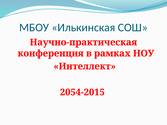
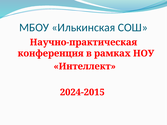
2054-2015: 2054-2015 -> 2024-2015 (82, 92)
